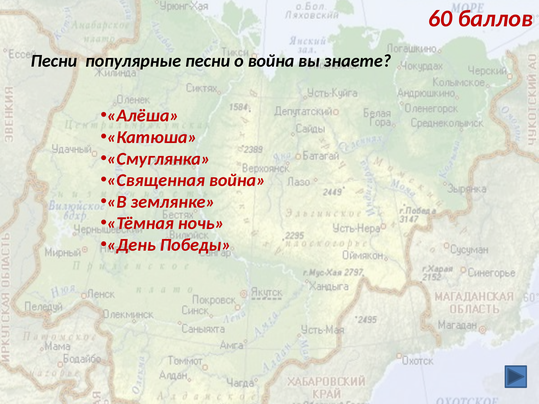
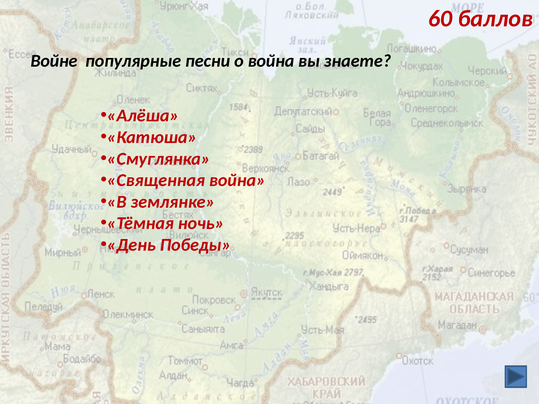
Песни: Песни -> Войне (54, 61)
